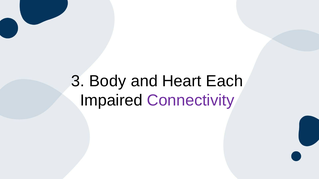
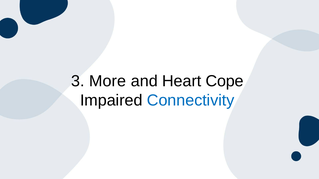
Body: Body -> More (108, 81)
Each: Each -> Cope (225, 81)
Connectivity colour: purple -> blue (191, 100)
